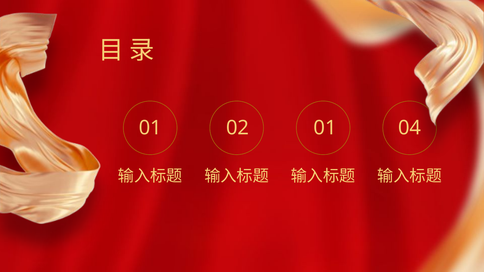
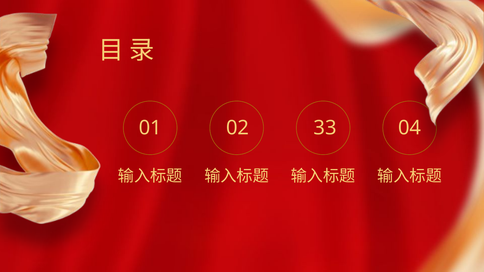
02 01: 01 -> 33 (325, 128)
